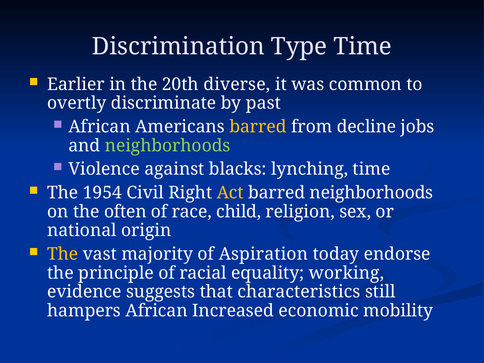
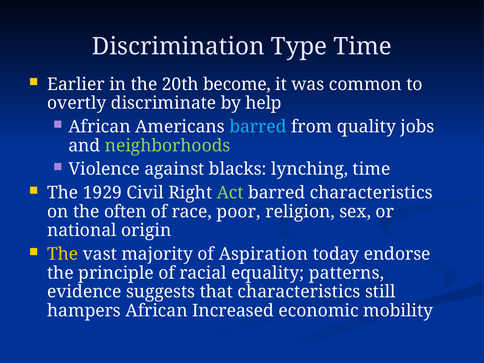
diverse: diverse -> become (237, 84)
past: past -> help (264, 103)
barred colour: yellow -> light blue (258, 127)
decline: decline -> quality (366, 127)
1954: 1954 -> 1929 (102, 193)
Act colour: yellow -> light green (230, 193)
barred neighborhoods: neighborhoods -> characteristics (371, 193)
child: child -> poor (239, 212)
working: working -> patterns (346, 273)
